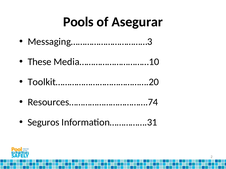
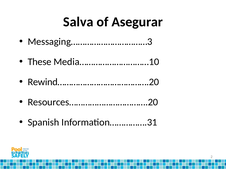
Pools: Pools -> Salva (78, 22)
Toolkit………………………………….20: Toolkit………………………………….20 -> Rewind………………………………….20 (93, 82)
Resources…………………………….74: Resources…………………………….74 -> Resources…………………………….20 (93, 102)
Seguros: Seguros -> Spanish (43, 123)
